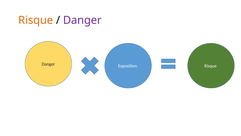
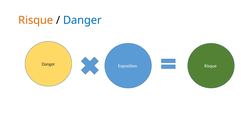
Danger colour: purple -> blue (82, 20)
